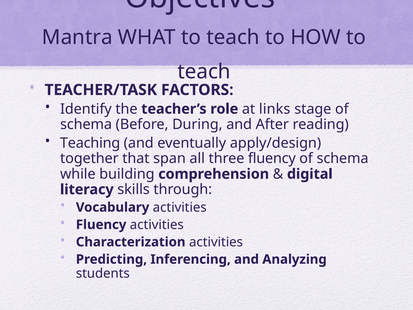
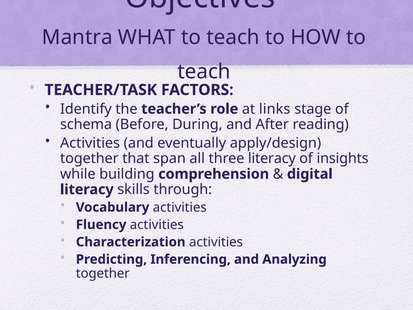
Teaching: Teaching -> Activities (90, 143)
three fluency: fluency -> literacy (272, 158)
schema: schema -> insights (343, 158)
students: students -> together (103, 273)
